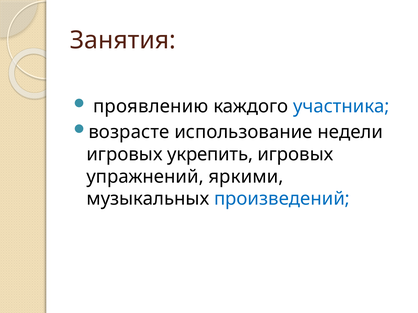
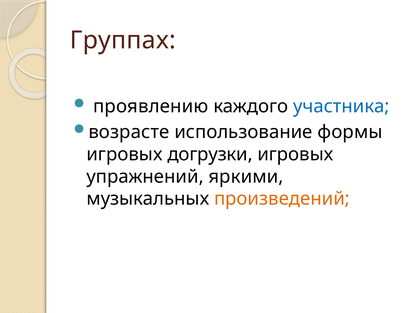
Занятия: Занятия -> Группах (123, 40)
недели: недели -> формы (350, 132)
укрепить: укрепить -> догрузки (210, 155)
произведений colour: blue -> orange (282, 199)
